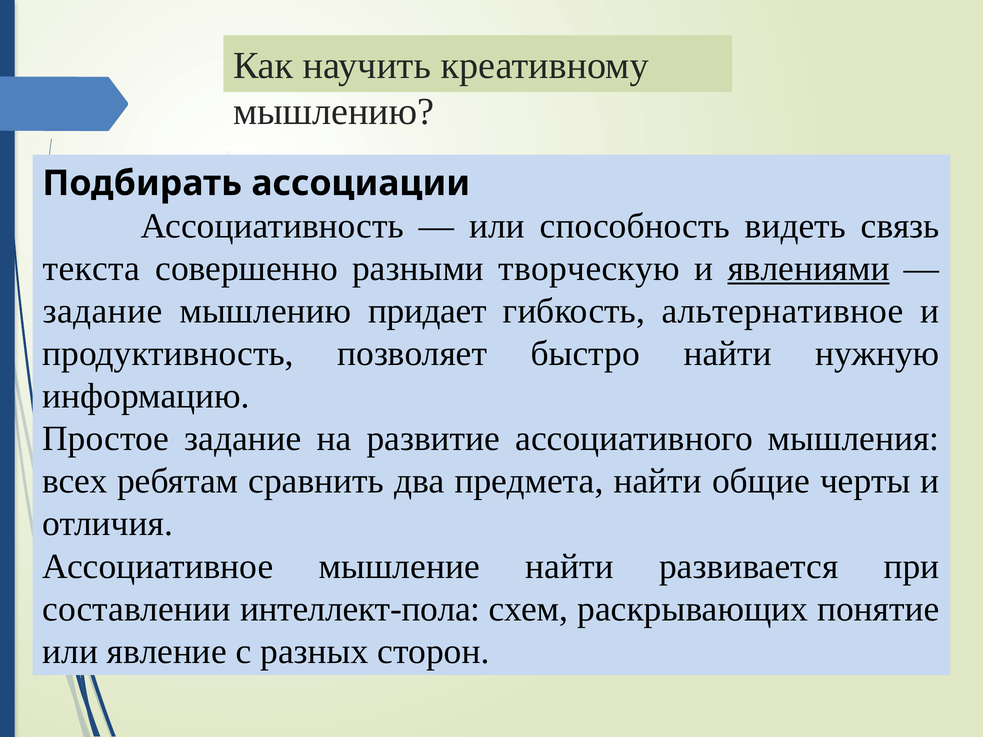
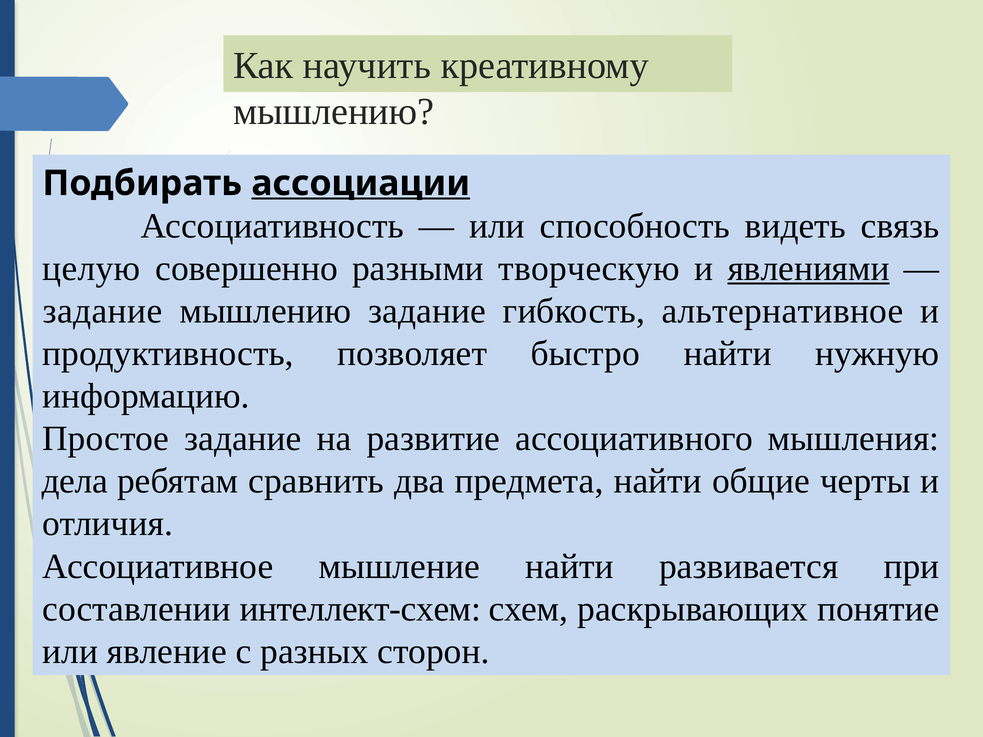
ассоциации underline: none -> present (361, 183)
текста: текста -> целую (91, 269)
мышлению придает: придает -> задание (427, 311)
всех: всех -> дела (75, 481)
интеллект-пола: интеллект-пола -> интеллект-схем (360, 609)
